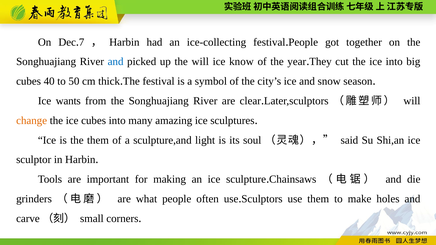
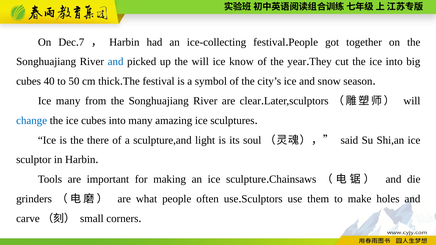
Ice wants: wants -> many (68, 101)
change colour: orange -> blue (32, 121)
the them: them -> there (98, 140)
